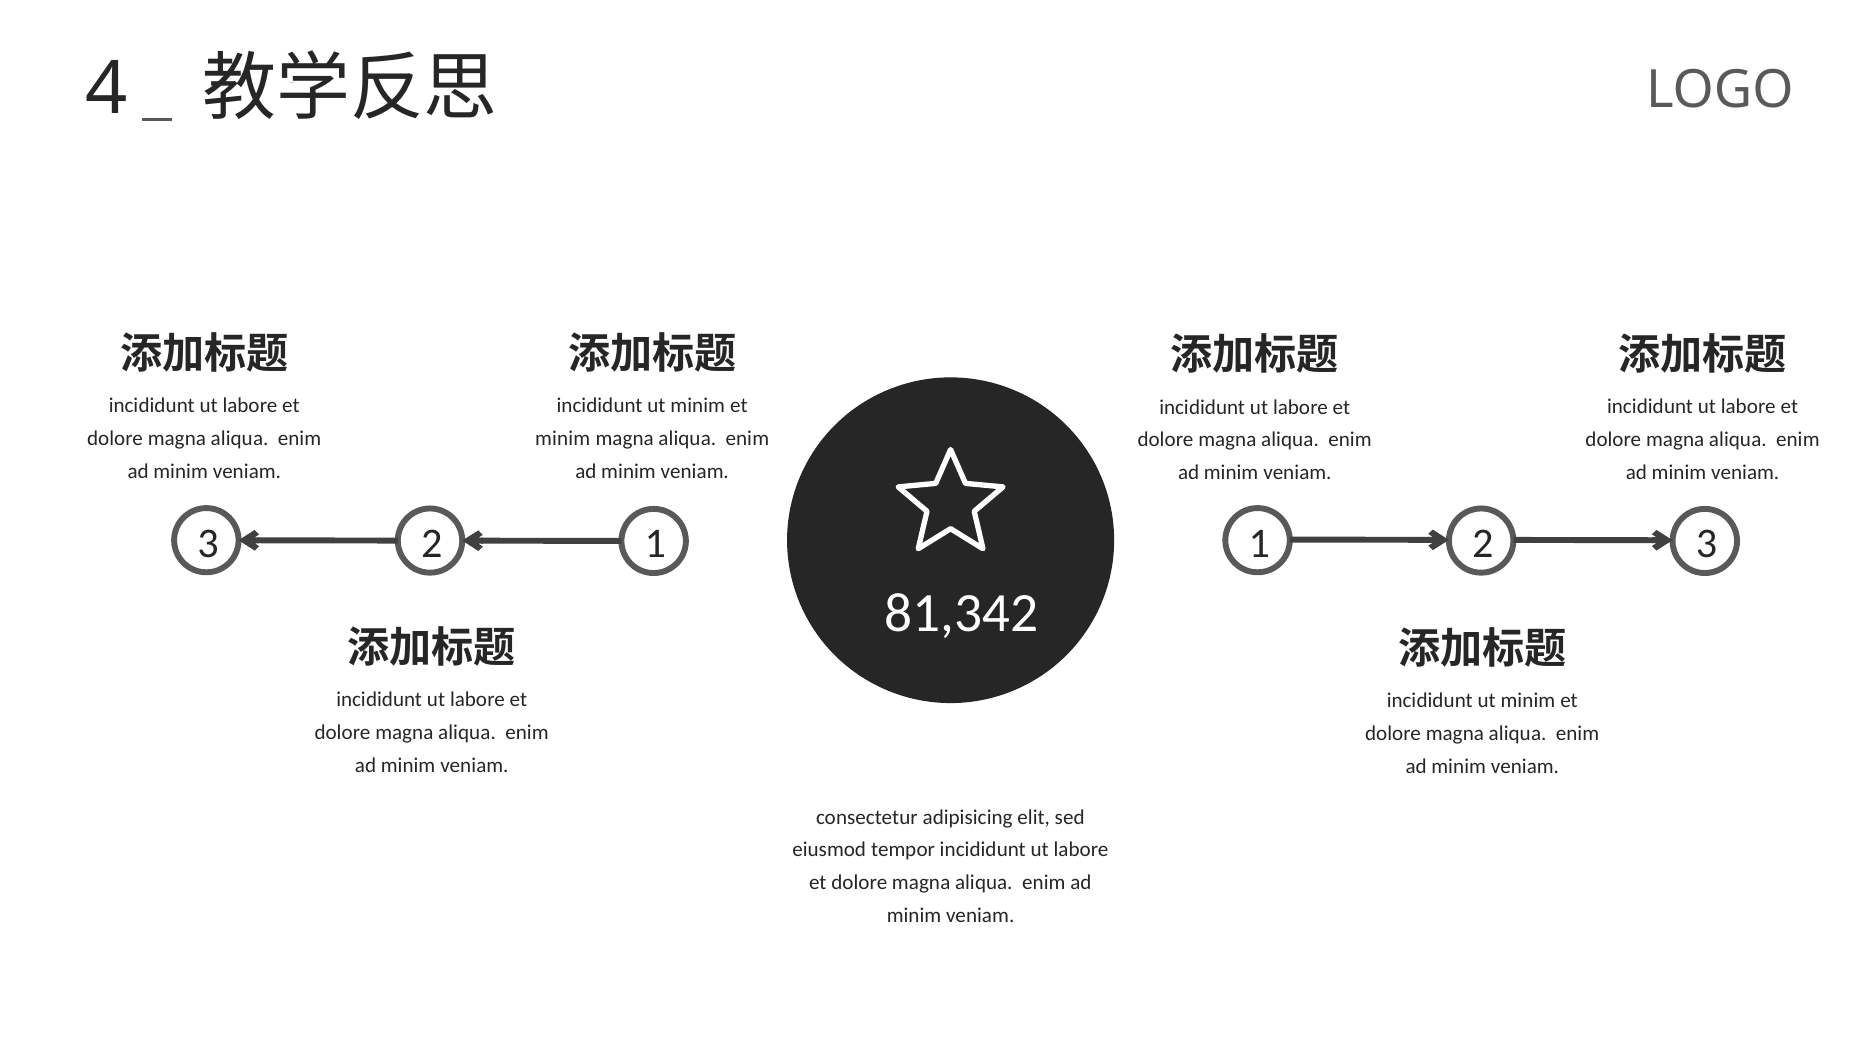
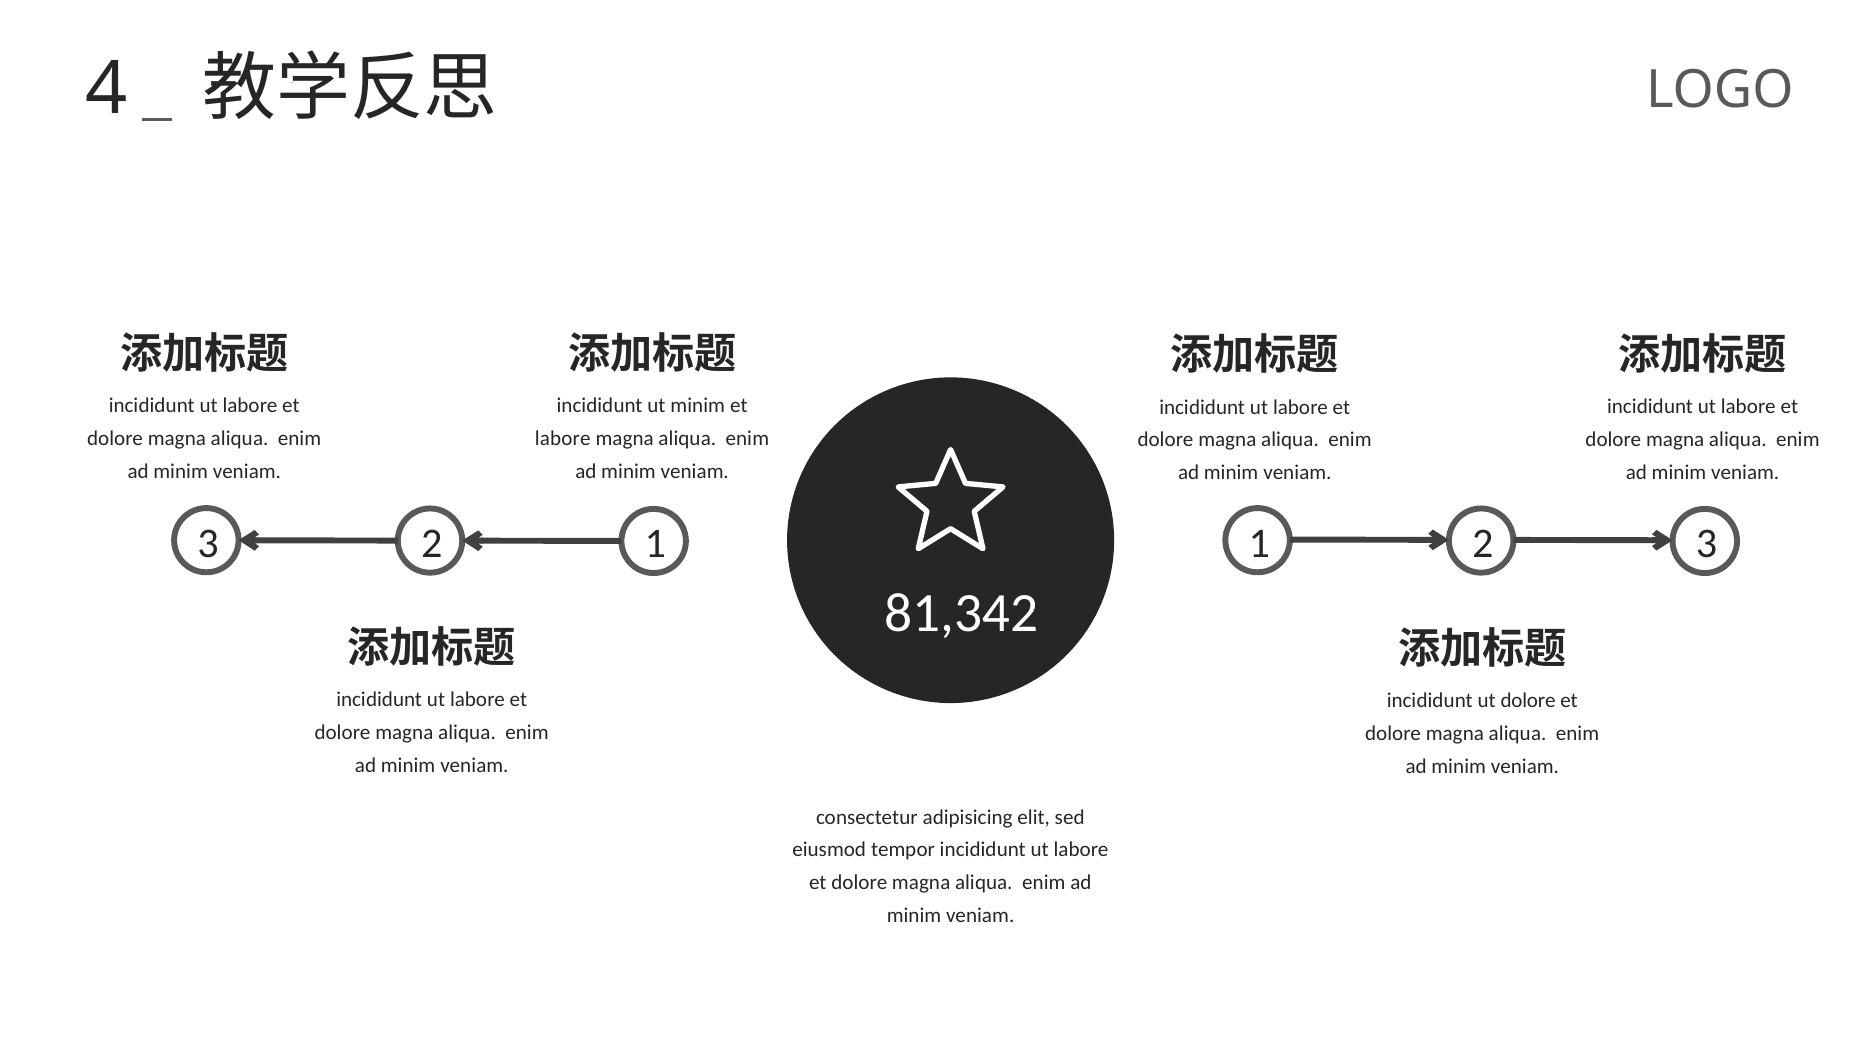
minim: minim -> labore (563, 438)
minim: minim -> dolore (1528, 700)
